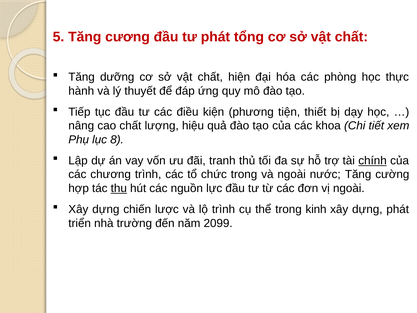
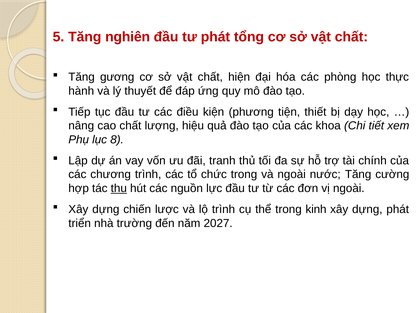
cương: cương -> nghiên (128, 37)
dưỡng: dưỡng -> gương (117, 77)
chính underline: present -> none (373, 160)
2099: 2099 -> 2027 (218, 223)
